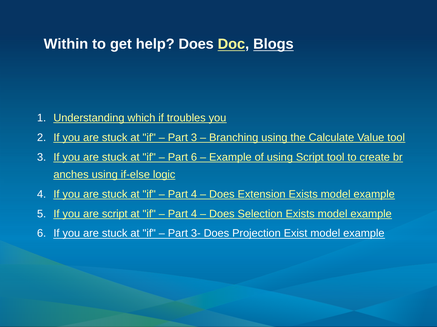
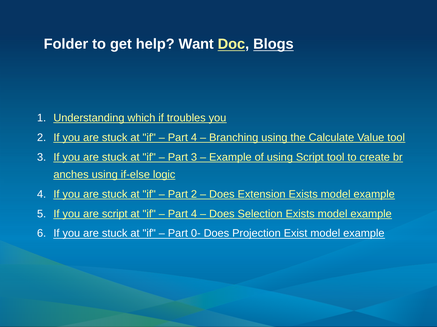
Within: Within -> Folder (66, 44)
help Does: Does -> Want (196, 44)
3: 3 -> 4 (194, 138)
Part 6: 6 -> 3 (194, 157)
4: 4 -> 2 (194, 195)
3-: 3- -> 0- (196, 234)
